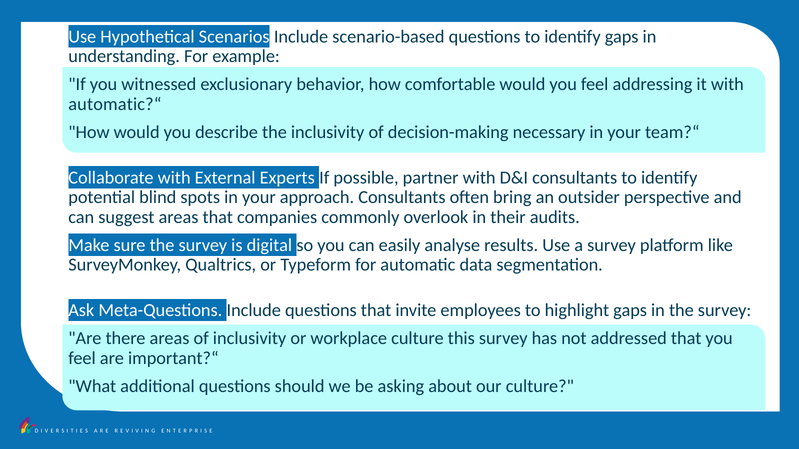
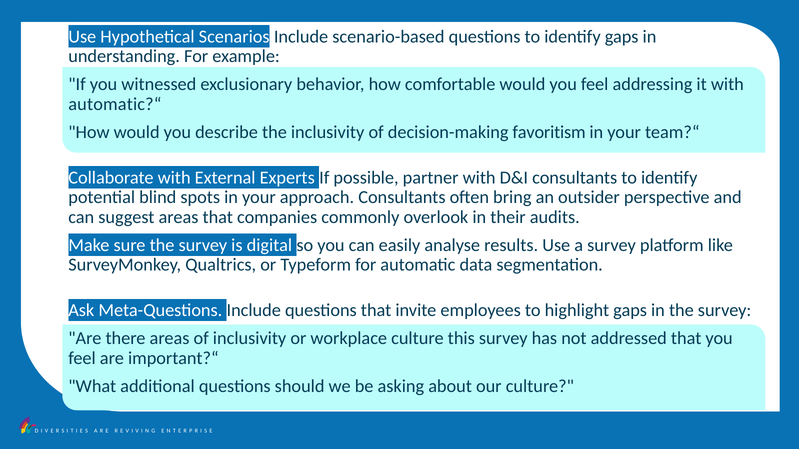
necessary: necessary -> favoritism (549, 132)
